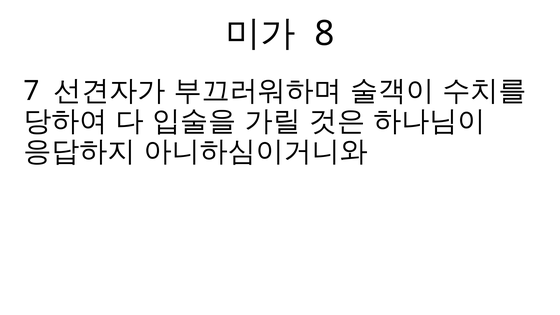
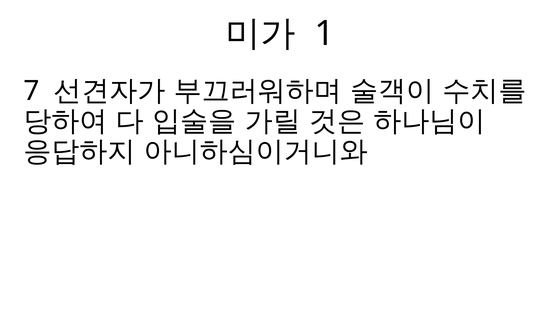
8: 8 -> 1 (324, 34)
